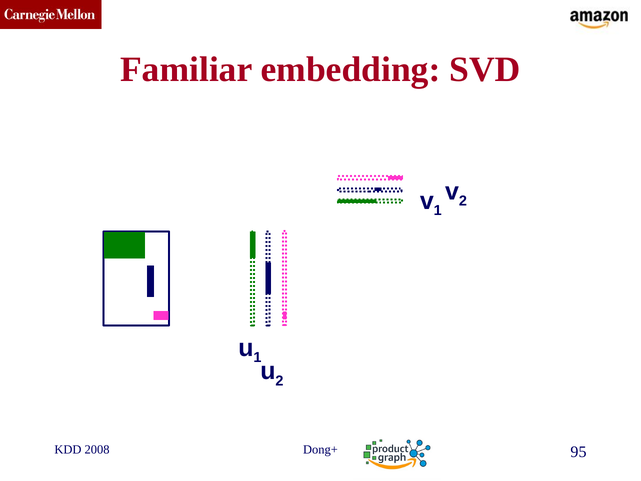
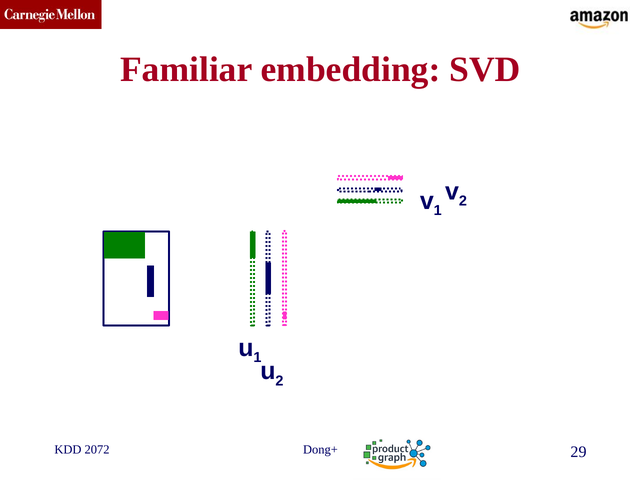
2008: 2008 -> 2072 (97, 450)
95: 95 -> 29 (579, 452)
